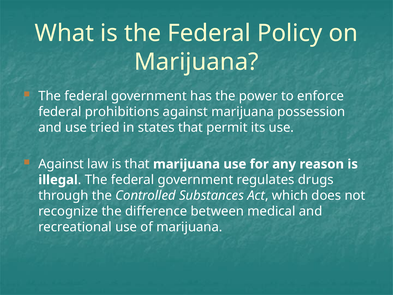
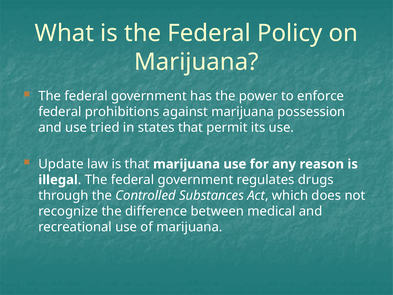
Against: Against -> Update (61, 164)
